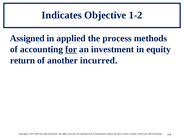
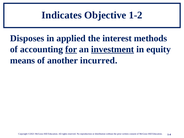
Assigned: Assigned -> Disposes (27, 38)
process: process -> interest (117, 38)
investment underline: none -> present (113, 49)
return: return -> means (23, 60)
